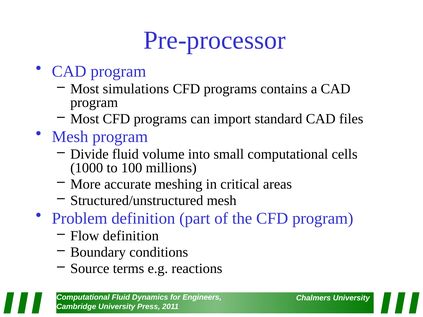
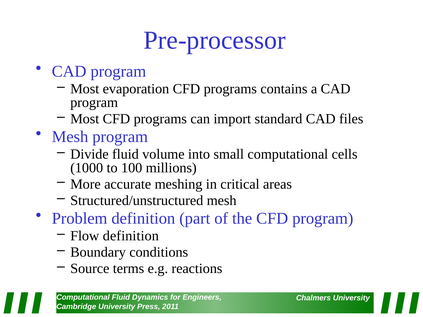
simulations: simulations -> evaporation (136, 89)
